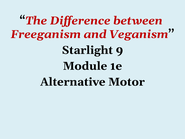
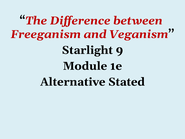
Motor: Motor -> Stated (127, 82)
